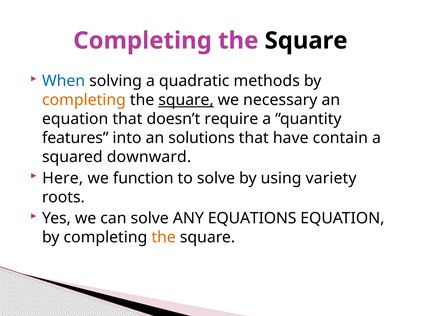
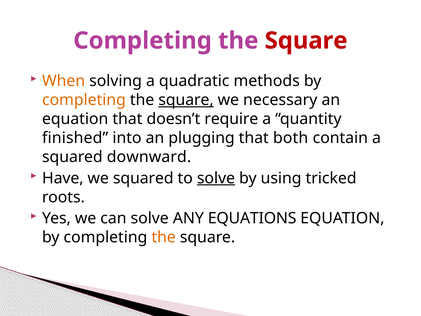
Square colour: black -> red (306, 41)
When colour: blue -> orange (64, 81)
features: features -> finished (75, 138)
solutions: solutions -> plugging (202, 138)
have: have -> both (291, 138)
Here: Here -> Have (63, 178)
we function: function -> squared (143, 178)
solve underline: none -> present (216, 178)
variety: variety -> tricked (331, 178)
